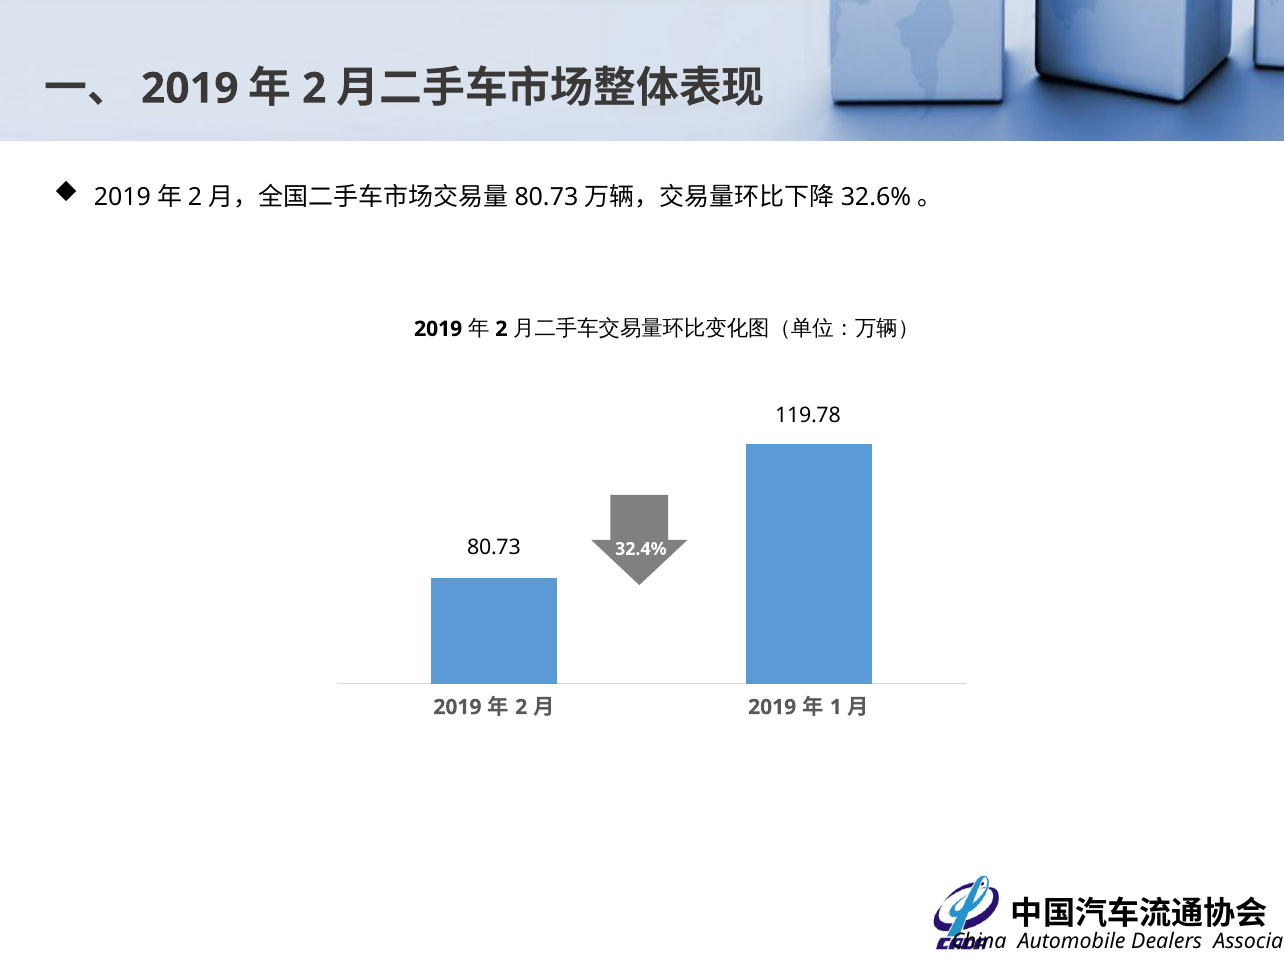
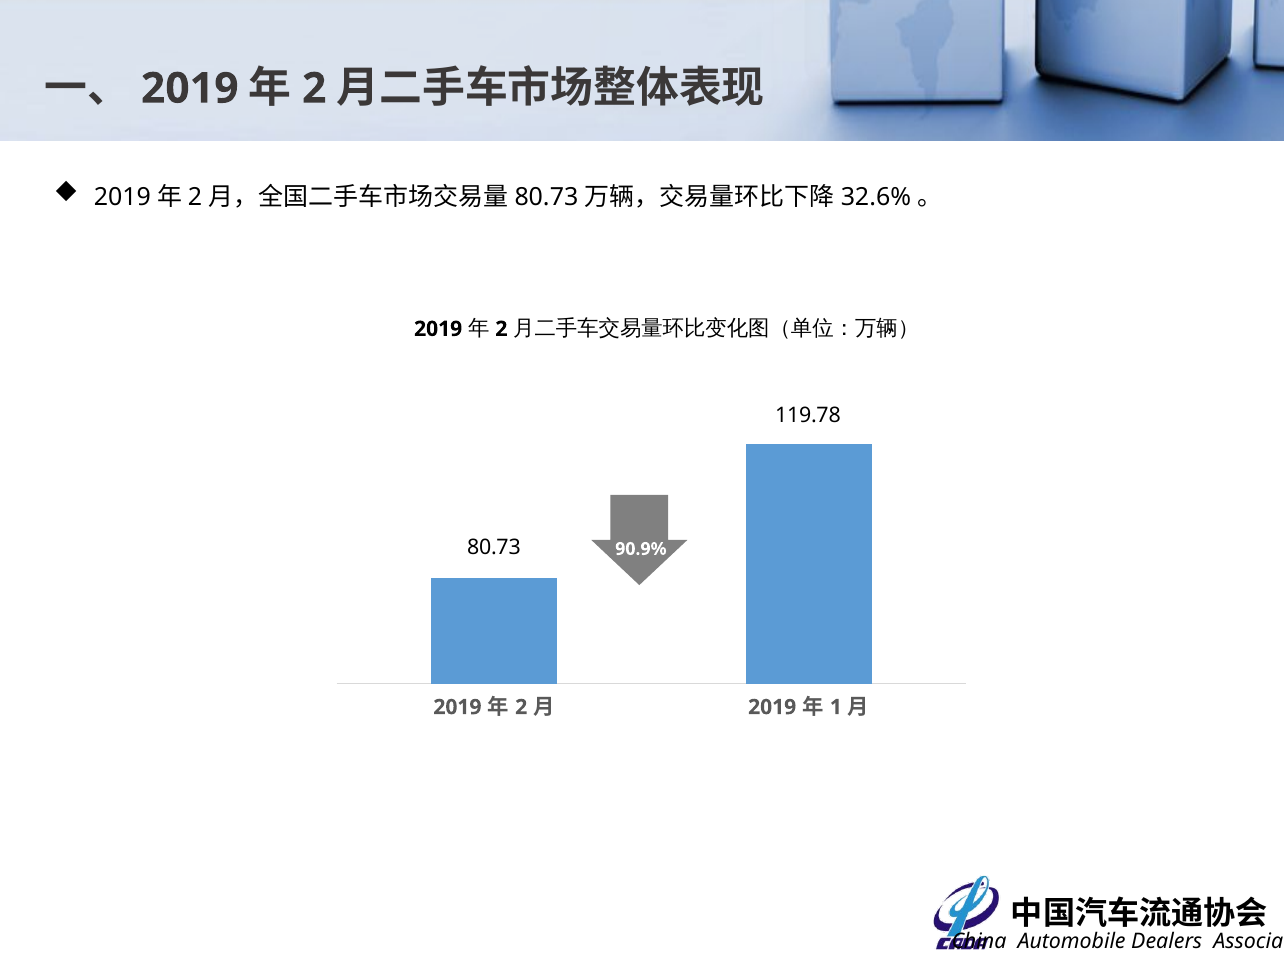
32.4%: 32.4% -> 90.9% (641, 549)
